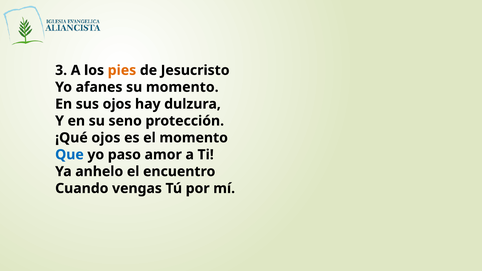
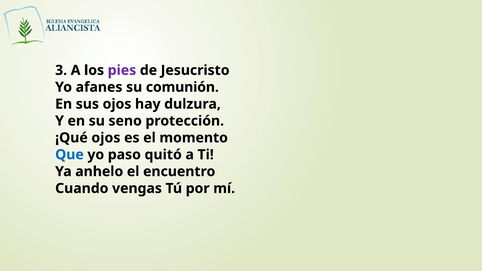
pies colour: orange -> purple (122, 70)
su momento: momento -> comunión (182, 87)
amor: amor -> quitó (163, 155)
